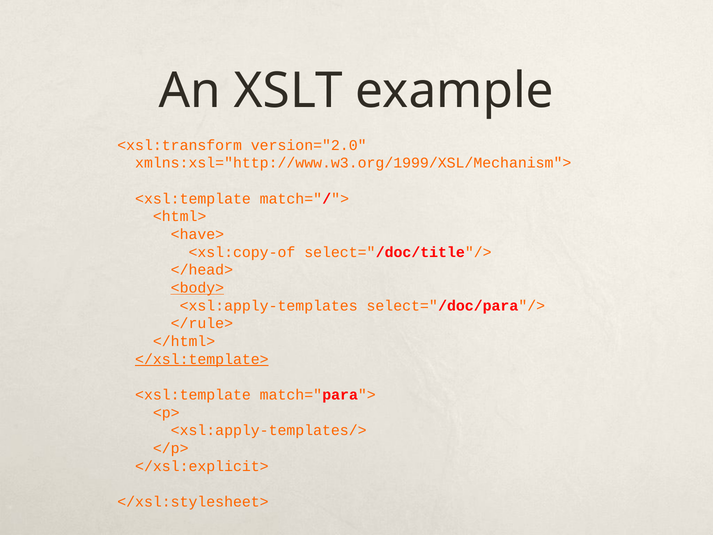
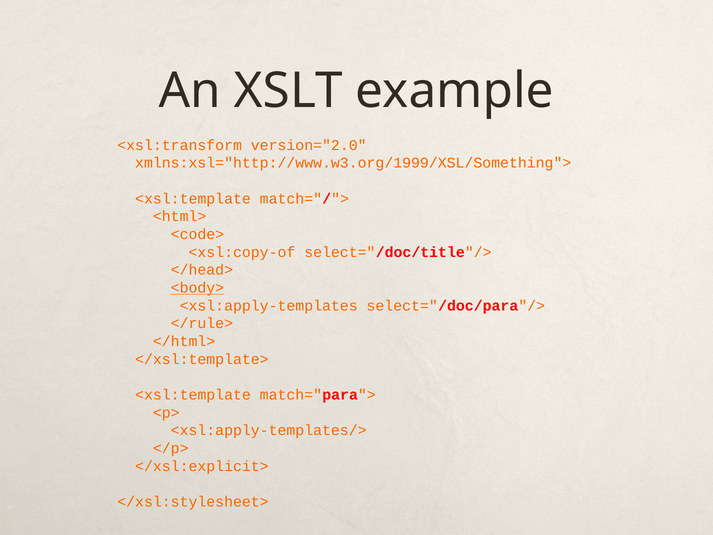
xmlns:xsl="http://www.w3.org/1999/XSL/Mechanism">: xmlns:xsl="http://www.w3.org/1999/XSL/Mechanism"> -> xmlns:xsl="http://www.w3.org/1999/XSL/Something"> (353, 163)
<have>: <have> -> <code> (197, 234)
</xsl:template> underline: present -> none (202, 359)
